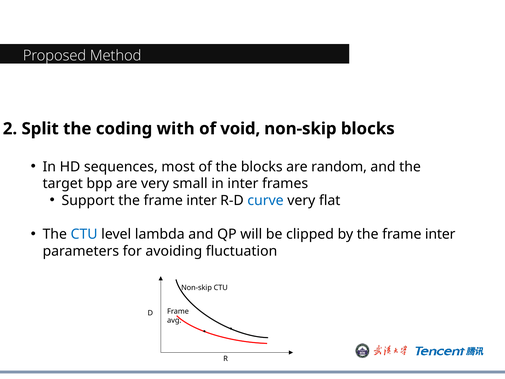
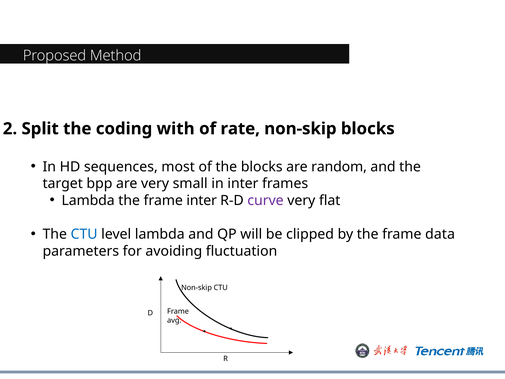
void: void -> rate (240, 129)
Support: Support -> Lambda (88, 200)
curve colour: blue -> purple (266, 200)
by the frame inter: inter -> data (440, 234)
